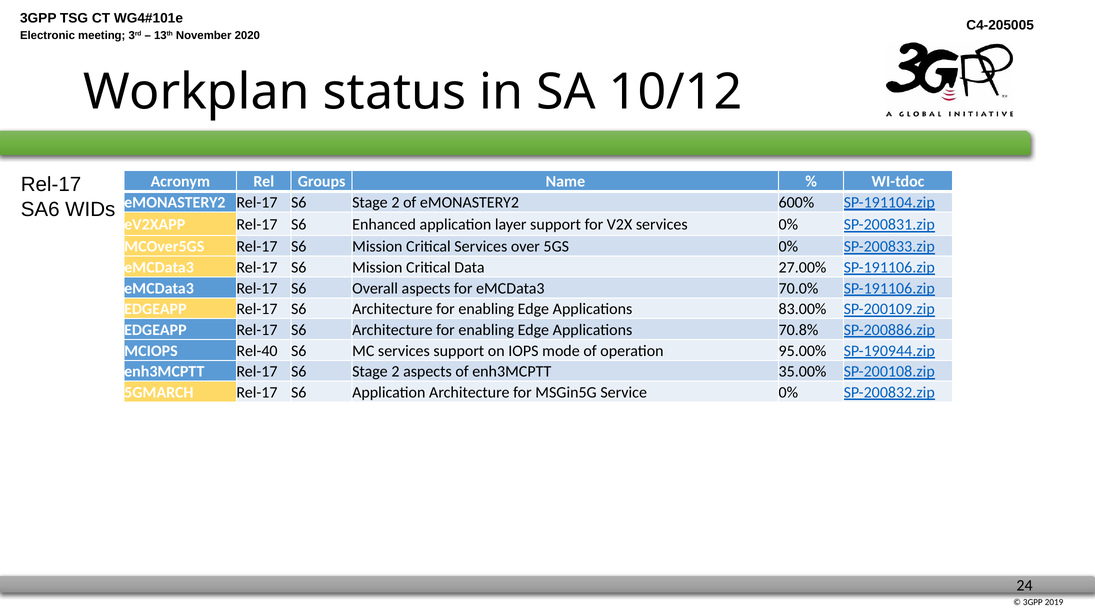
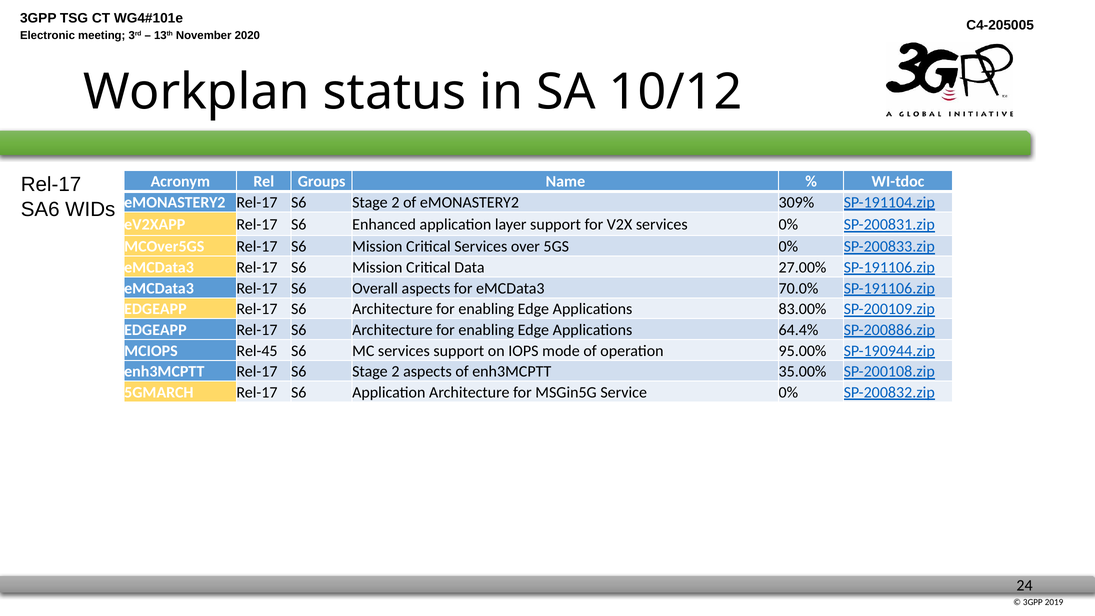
600%: 600% -> 309% (796, 203)
70.8%: 70.8% -> 64.4% (798, 330)
Rel-40: Rel-40 -> Rel-45 (257, 351)
